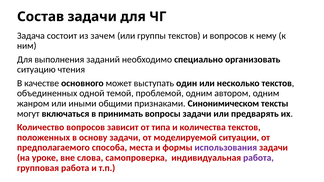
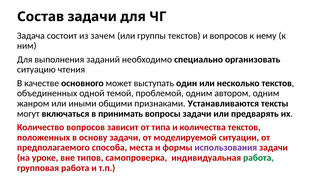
Синонимическом: Синонимическом -> Устанавливаются (223, 104)
слова: слова -> типов (90, 158)
работа colour: purple -> green (258, 158)
